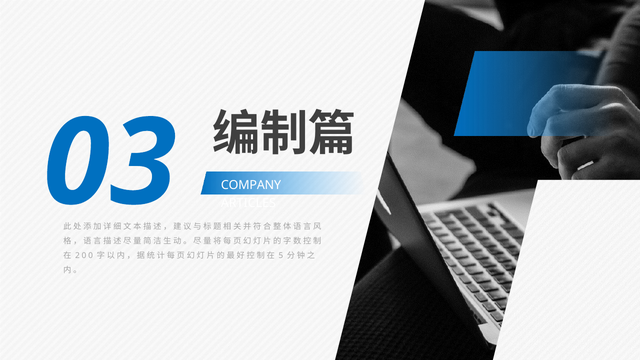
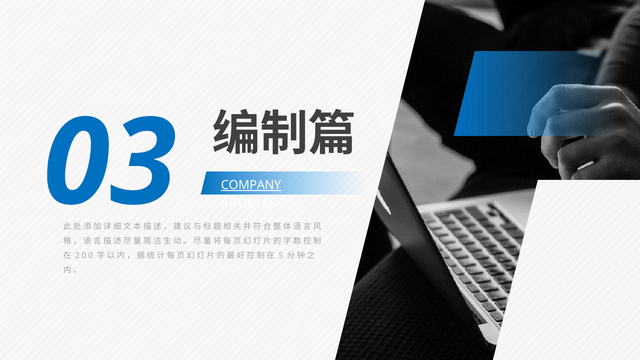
COMPANY underline: none -> present (251, 185)
